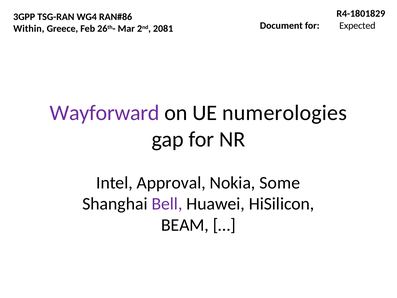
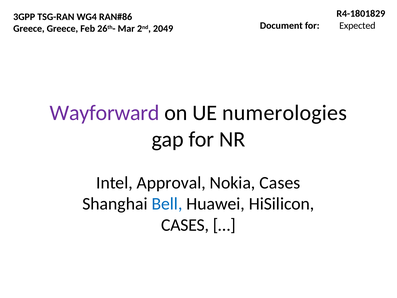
Within: Within -> Greece (29, 29)
2081: 2081 -> 2049 (163, 29)
Nokia Some: Some -> Cases (280, 183)
Bell colour: purple -> blue (167, 204)
BEAM: BEAM -> CASES (185, 225)
